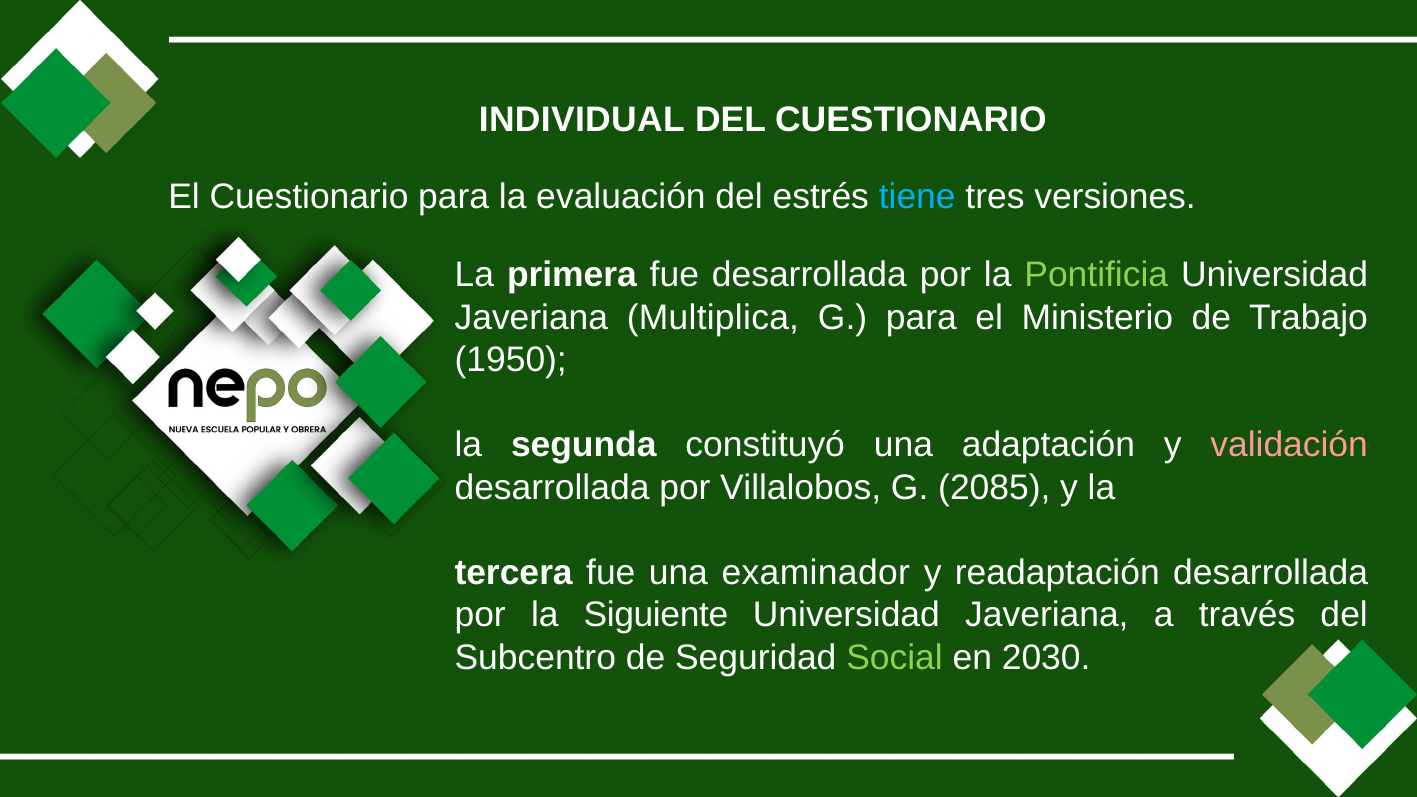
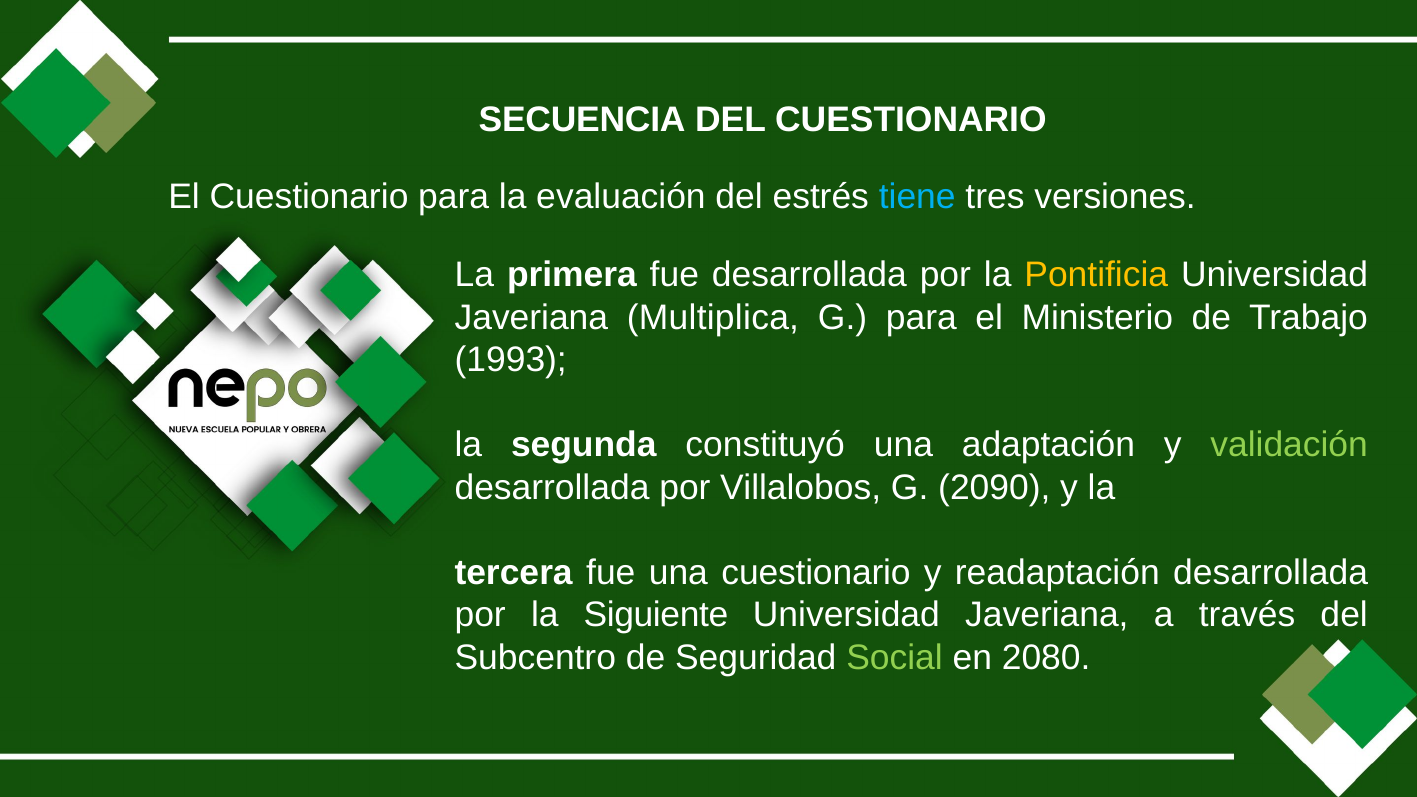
INDIVIDUAL: INDIVIDUAL -> SECUENCIA (582, 120)
Pontificia colour: light green -> yellow (1096, 275)
1950: 1950 -> 1993 (511, 360)
validación colour: pink -> light green (1289, 445)
2085: 2085 -> 2090 (994, 487)
una examinador: examinador -> cuestionario (816, 572)
2030: 2030 -> 2080 (1046, 657)
